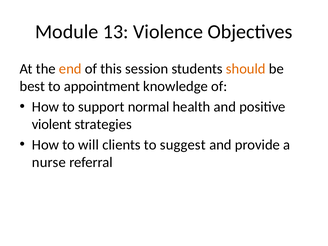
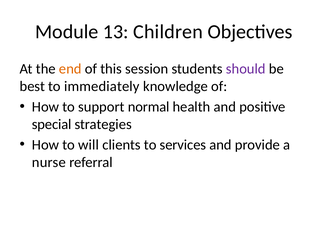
Violence: Violence -> Children (168, 32)
should colour: orange -> purple (246, 69)
appointment: appointment -> immediately (102, 86)
violent: violent -> special (52, 124)
suggest: suggest -> services (183, 145)
